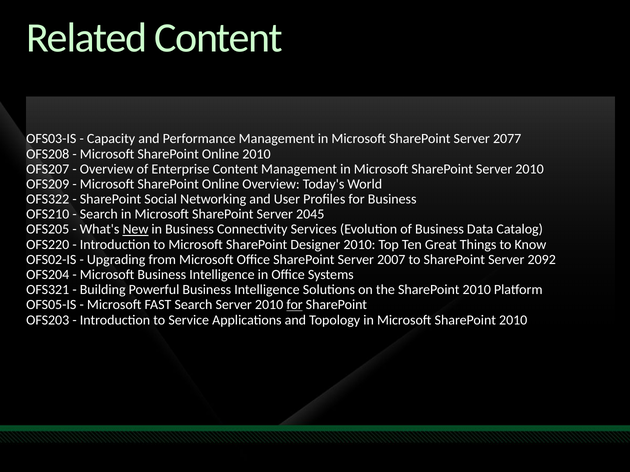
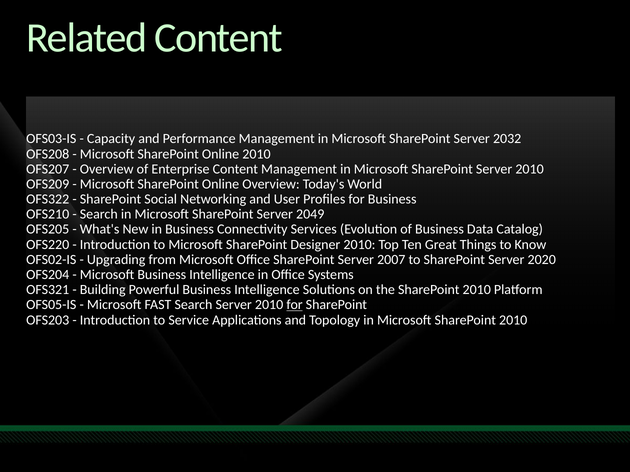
2077: 2077 -> 2032 (507, 139)
2045: 2045 -> 2049 (310, 214)
New underline: present -> none (135, 230)
2092: 2092 -> 2020 (542, 260)
